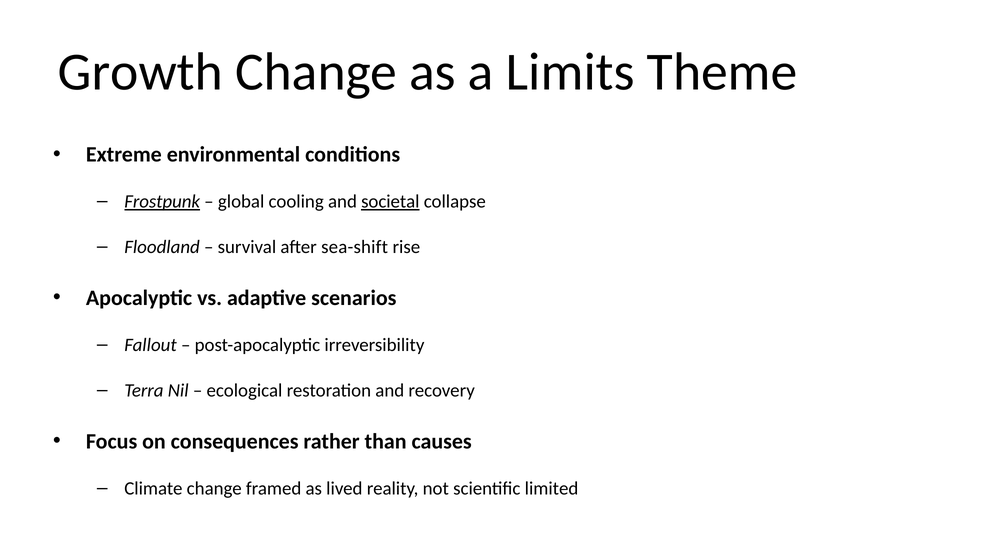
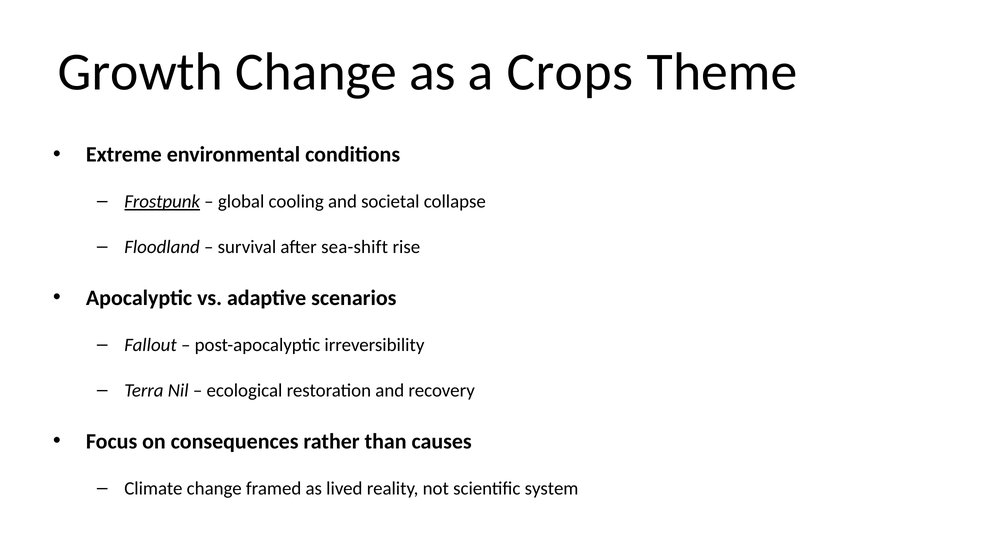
Limits: Limits -> Crops (570, 72)
societal underline: present -> none (390, 202)
limited: limited -> system (552, 488)
